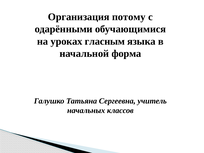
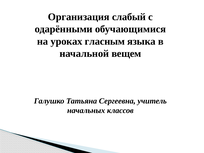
потому: потому -> слабый (129, 17)
форма: форма -> вещем (126, 54)
